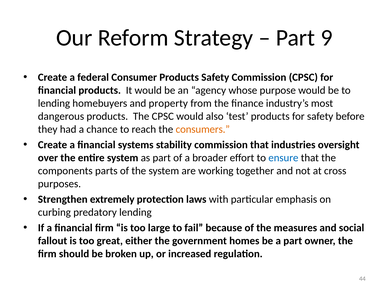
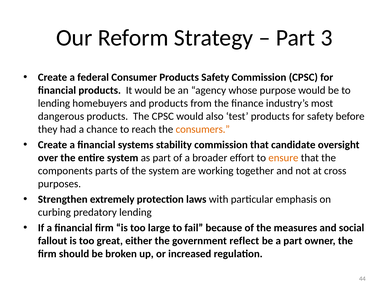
9: 9 -> 3 (327, 38)
and property: property -> products (168, 103)
industries: industries -> candidate (293, 145)
ensure colour: blue -> orange (283, 158)
homes: homes -> reflect (244, 241)
